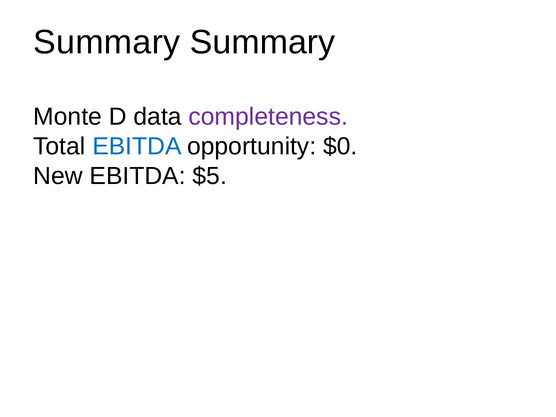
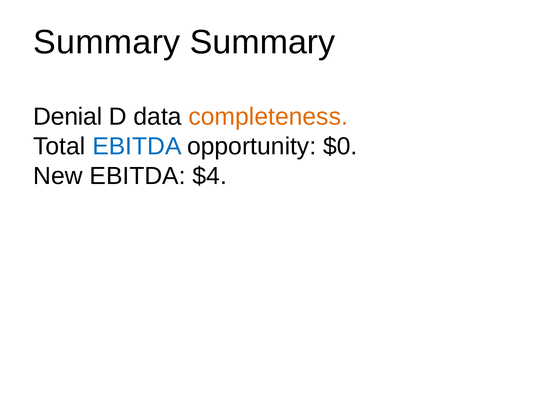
Monte: Monte -> Denial (68, 117)
completeness colour: purple -> orange (268, 117)
$5: $5 -> $4 (210, 176)
